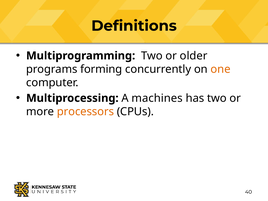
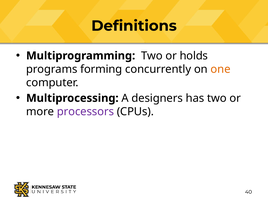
older: older -> holds (194, 56)
machines: machines -> designers (157, 98)
processors colour: orange -> purple (85, 112)
